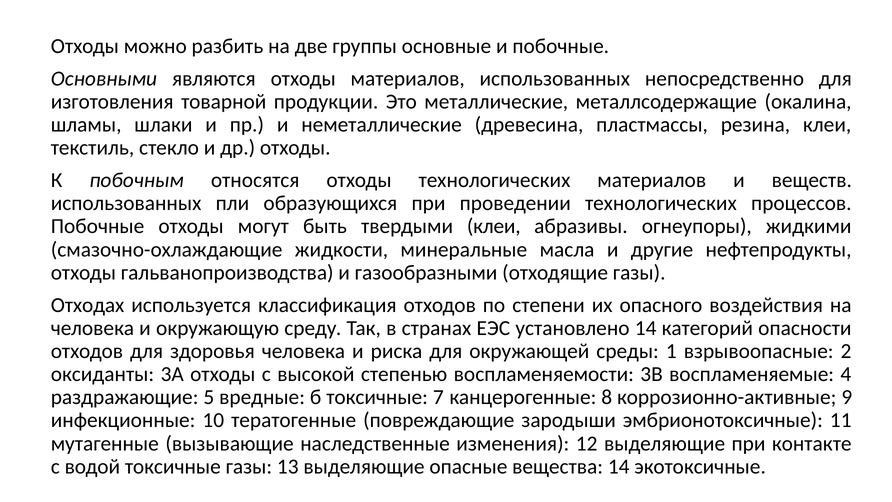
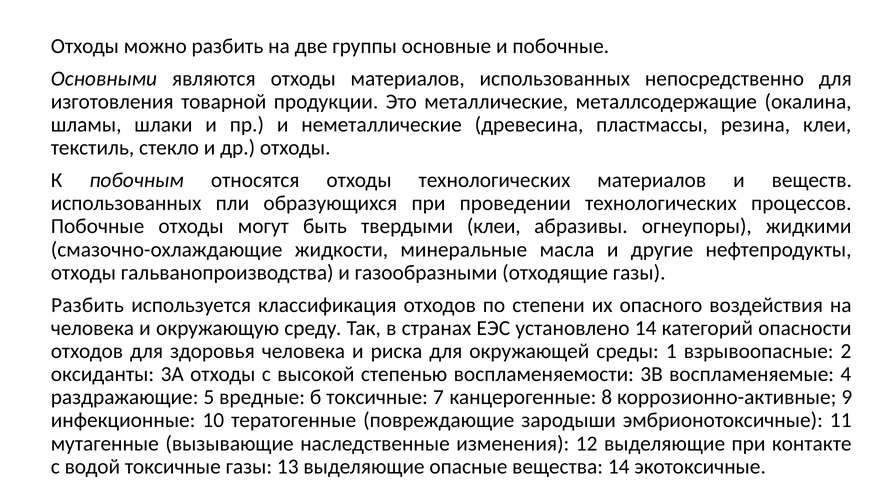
Отходах: Отходах -> Разбить (87, 305)
